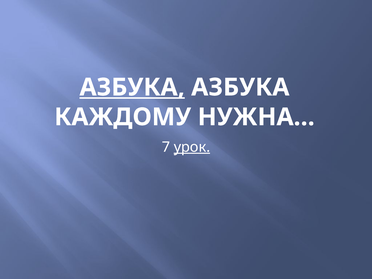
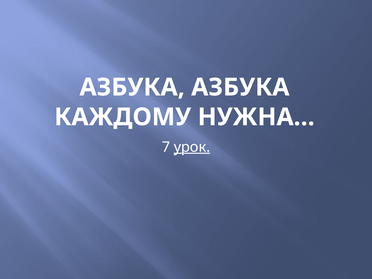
АЗБУКА underline: present -> none (132, 87)
